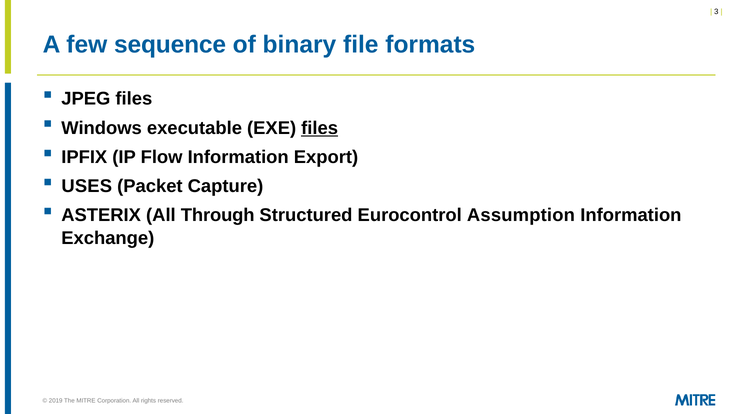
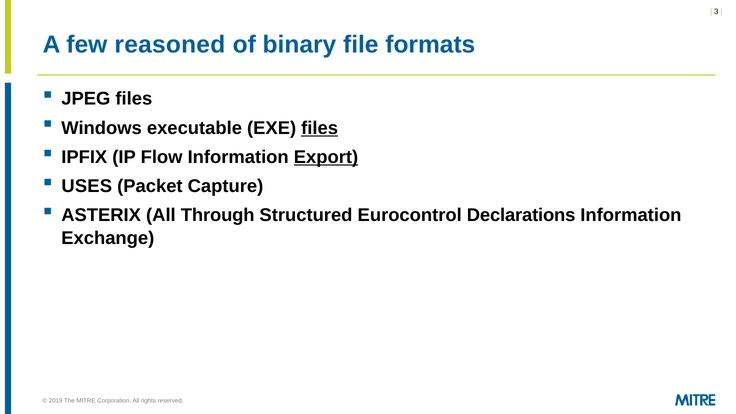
sequence: sequence -> reasoned (170, 45)
Export underline: none -> present (326, 157)
Assumption: Assumption -> Declarations (521, 215)
